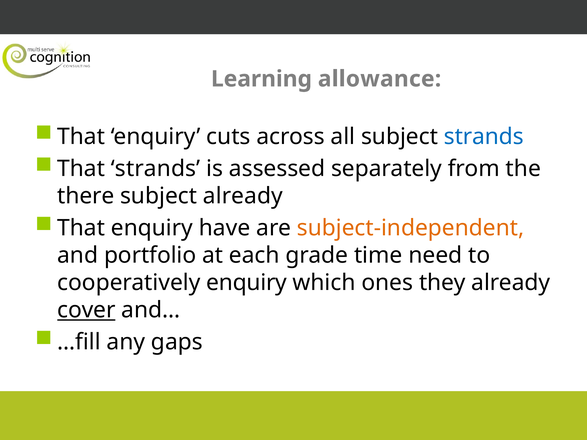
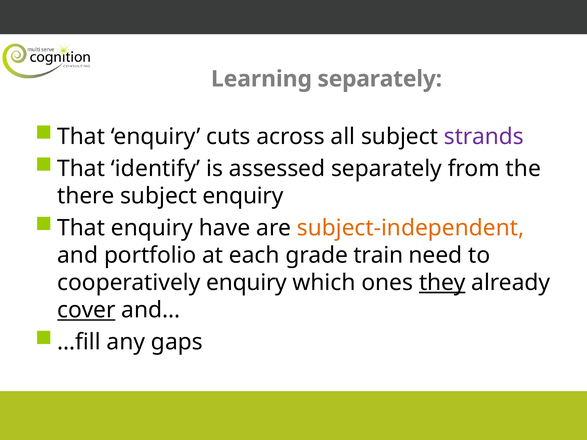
Learning allowance: allowance -> separately (380, 79)
strands colour: blue -> purple (484, 137)
That strands: strands -> identify (156, 169)
subject already: already -> enquiry (243, 196)
time: time -> train (378, 255)
they underline: none -> present (442, 283)
